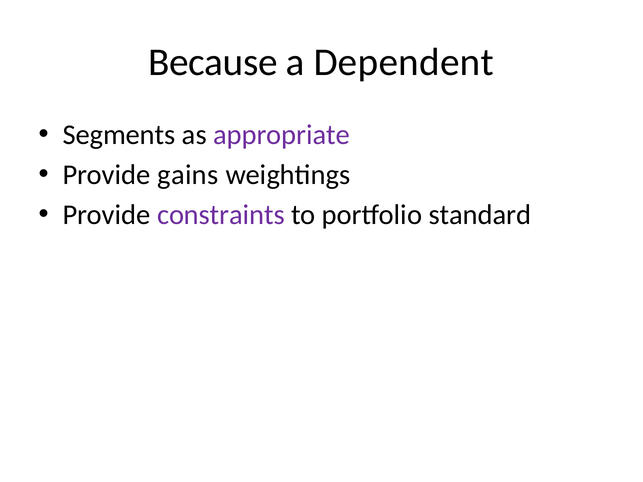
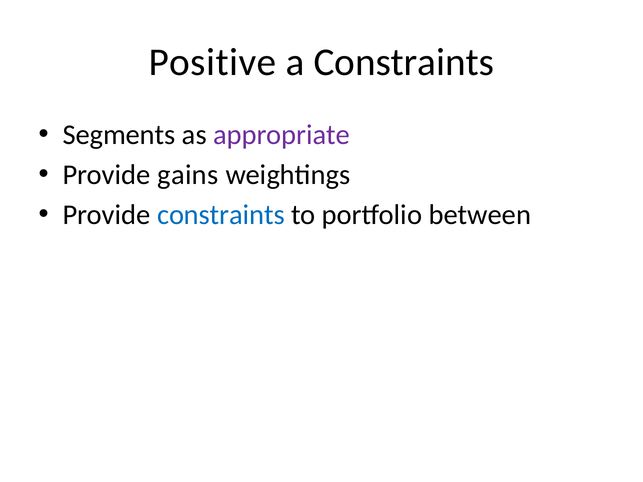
Because: Because -> Positive (212, 62)
a Dependent: Dependent -> Constraints (404, 62)
constraints colour: purple -> blue (221, 215)
standard: standard -> between (480, 215)
